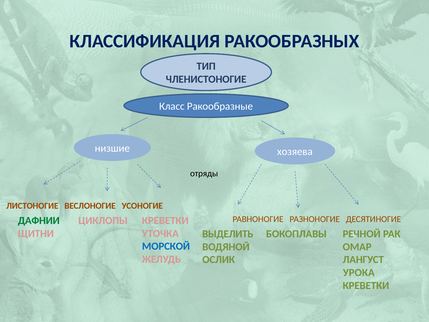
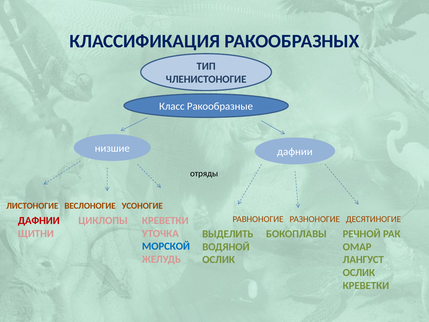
низшие хозяева: хозяева -> дафнии (295, 152)
ДАФНИИ colour: green -> red (39, 220)
УРОКА: УРОКА -> ОСЛИК (359, 272)
